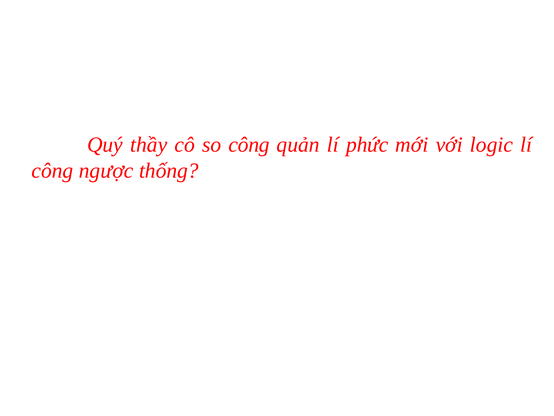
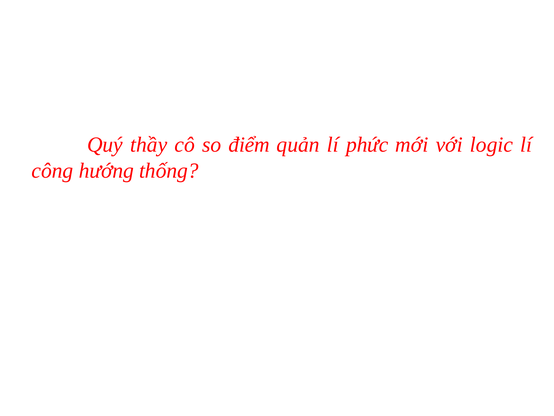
so công: công -> điểm (249, 145)
ngược: ngược -> hướng (106, 171)
